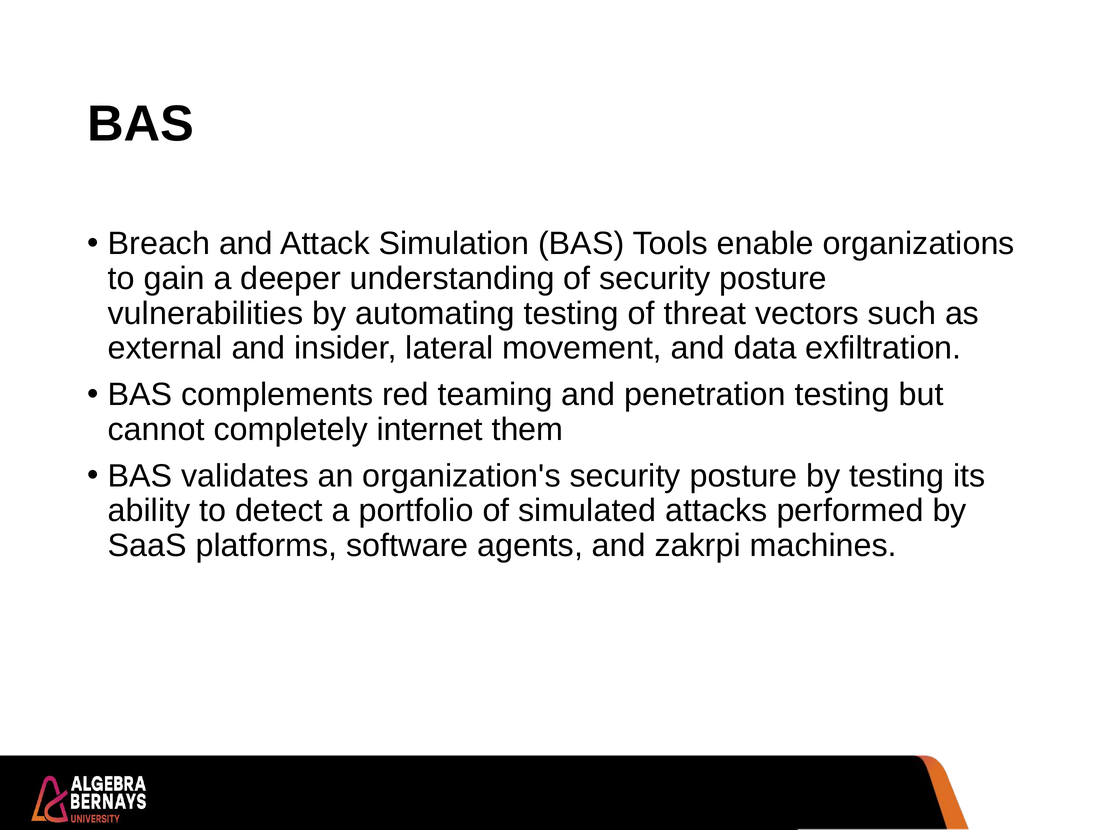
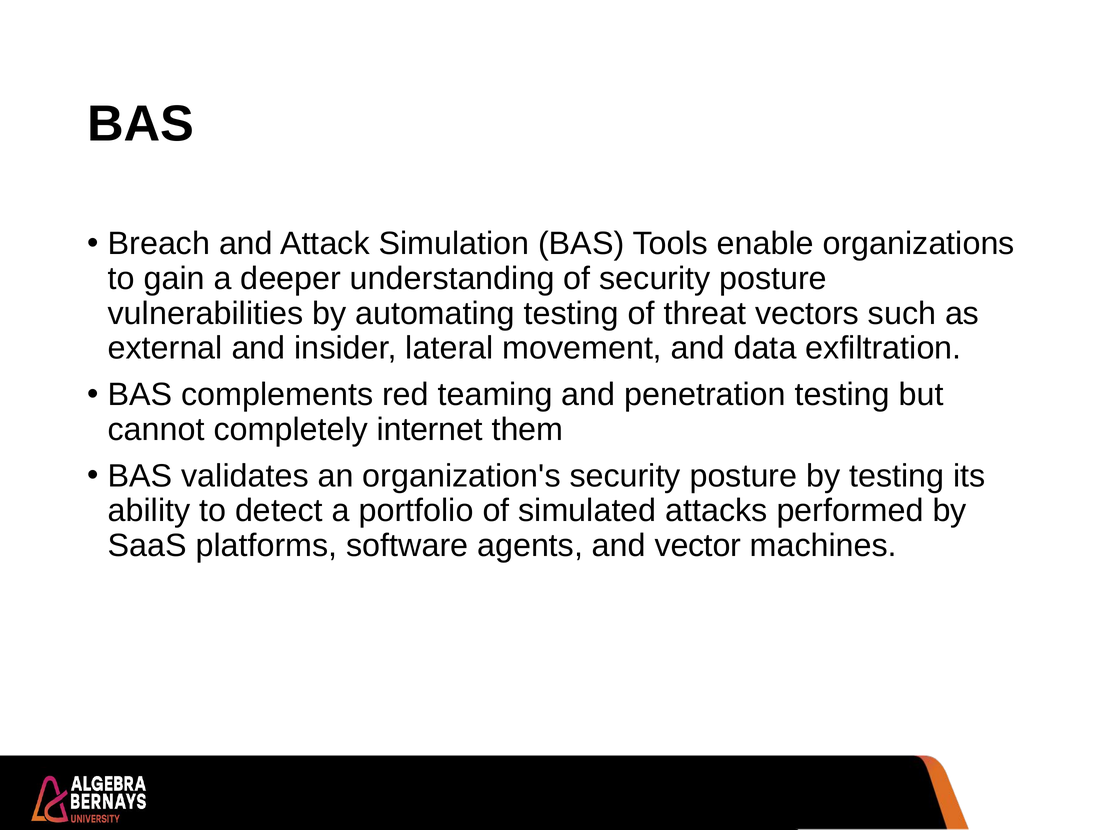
zakrpi: zakrpi -> vector (698, 546)
